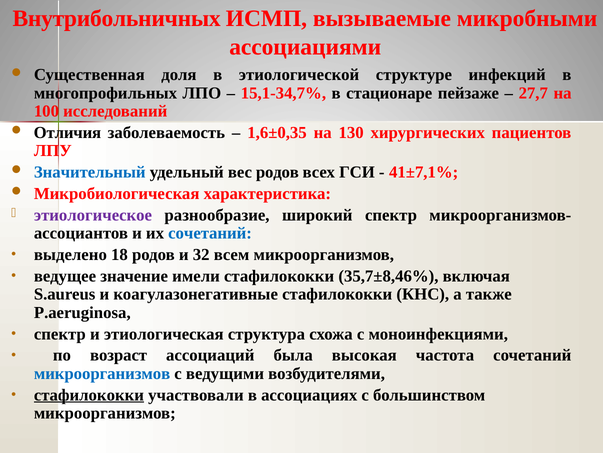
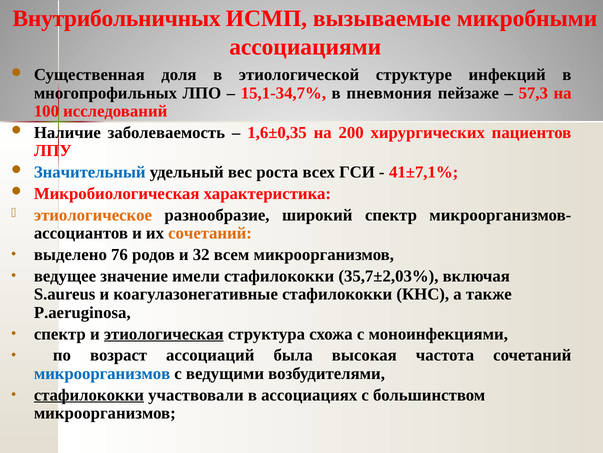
стационаре: стационаре -> пневмония (389, 93)
27,7: 27,7 -> 57,3 (533, 93)
Отличия: Отличия -> Наличие (67, 132)
130: 130 -> 200 (351, 132)
вес родов: родов -> роста (277, 172)
этиологическое colour: purple -> orange (93, 215)
сочетаний colour: blue -> orange (210, 233)
18: 18 -> 76 (119, 254)
35,7±8,46%: 35,7±8,46% -> 35,7±2,03% (388, 276)
этиологическая underline: none -> present (164, 333)
